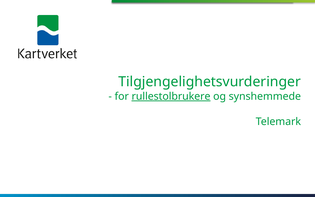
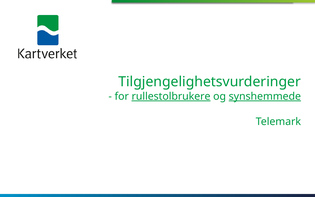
synshemmede underline: none -> present (265, 96)
